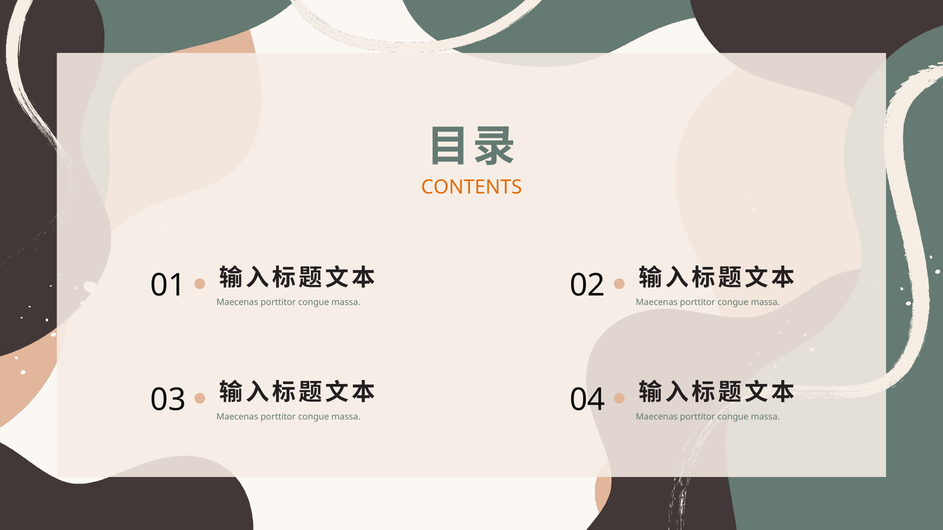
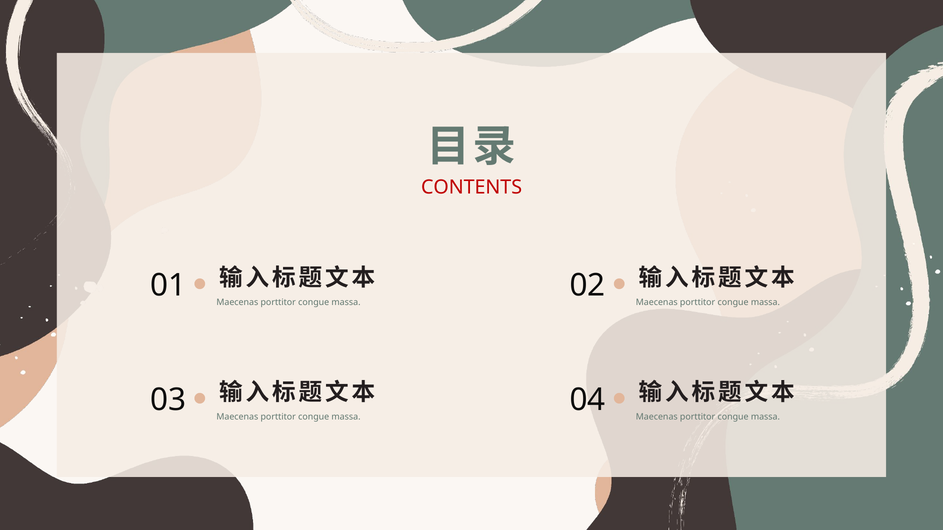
CONTENTS colour: orange -> red (472, 187)
